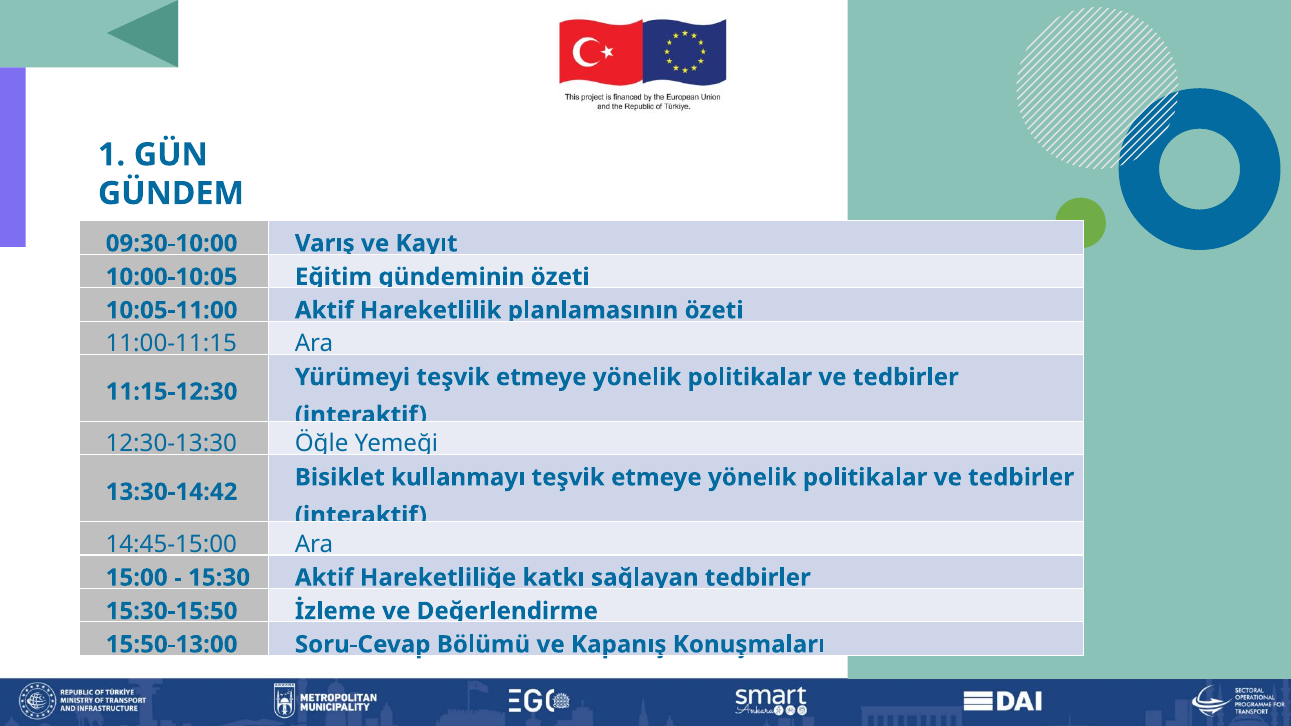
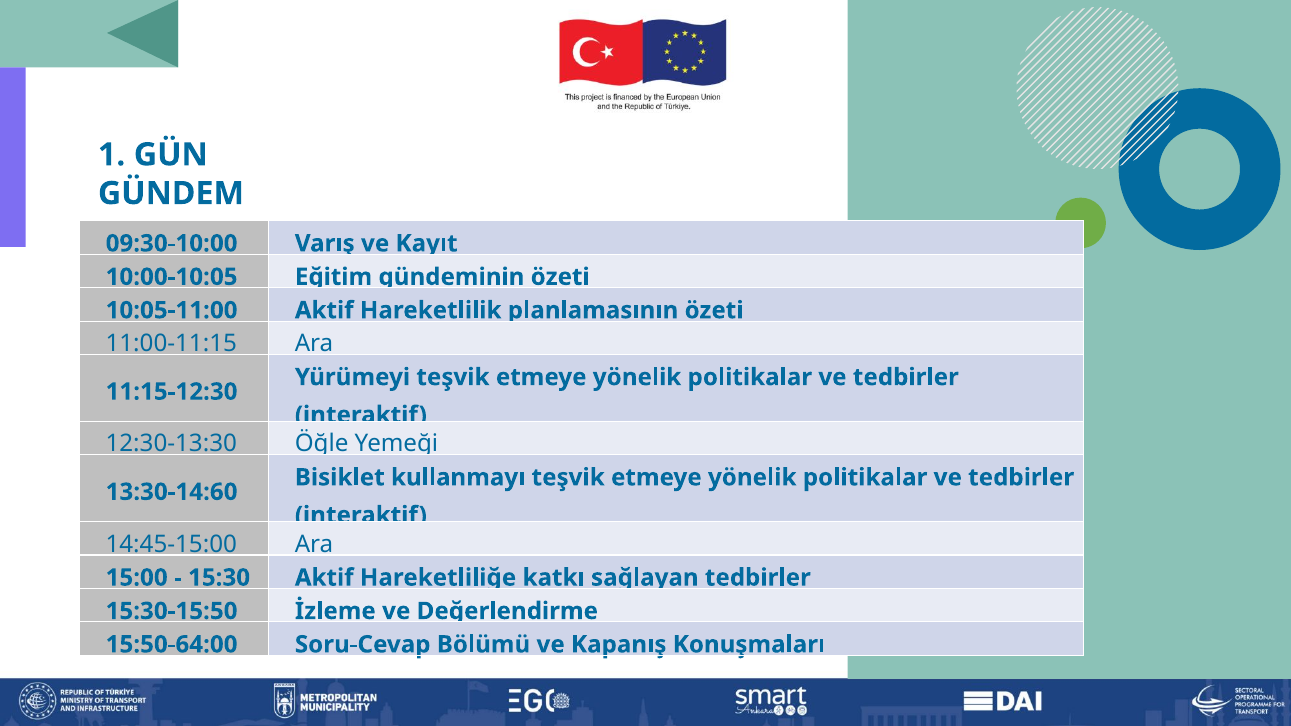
13:30-14:42: 13:30-14:42 -> 13:30-14:60 (172, 492)
15:50-13:00: 15:50-13:00 -> 15:50-64:00 (172, 645)
